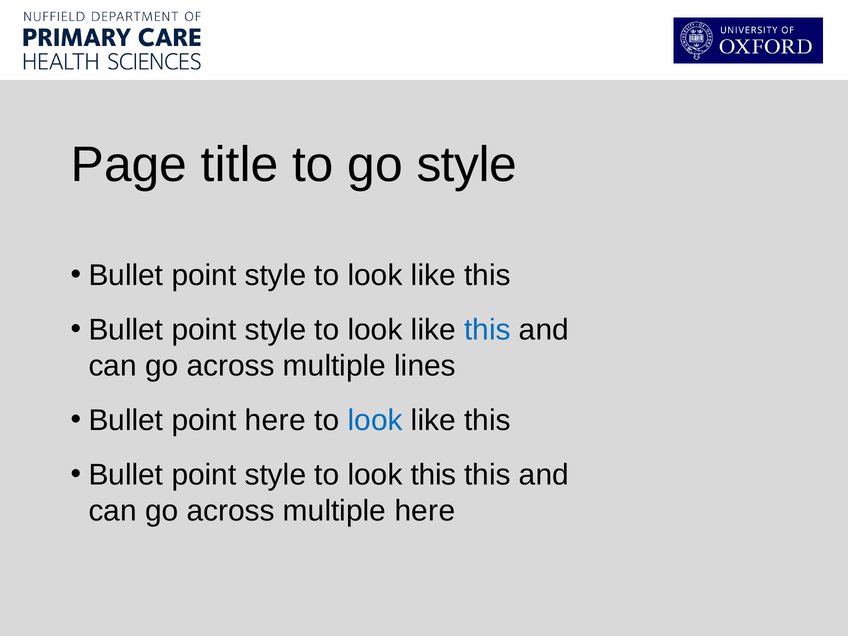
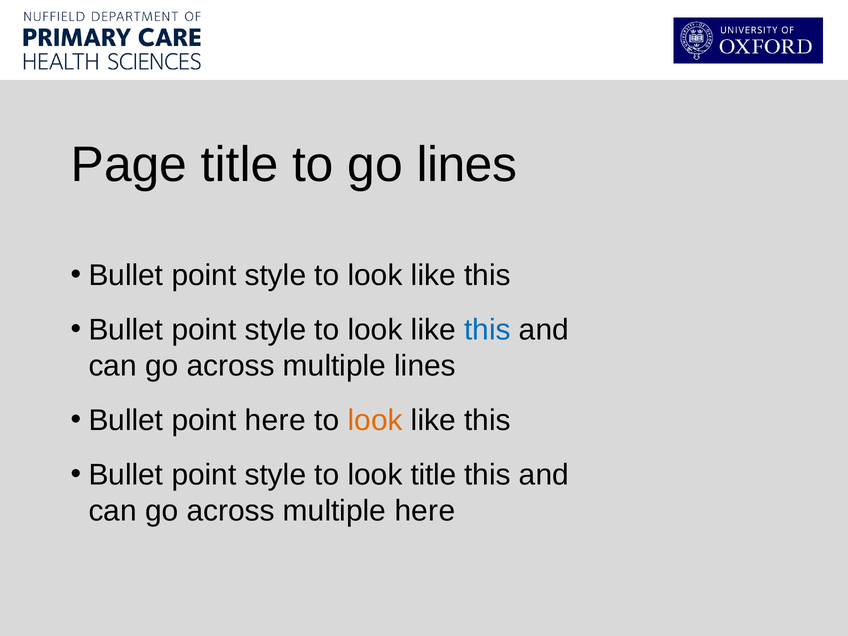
go style: style -> lines (467, 165)
look colour: blue -> orange (375, 421)
look this: this -> title (433, 475)
